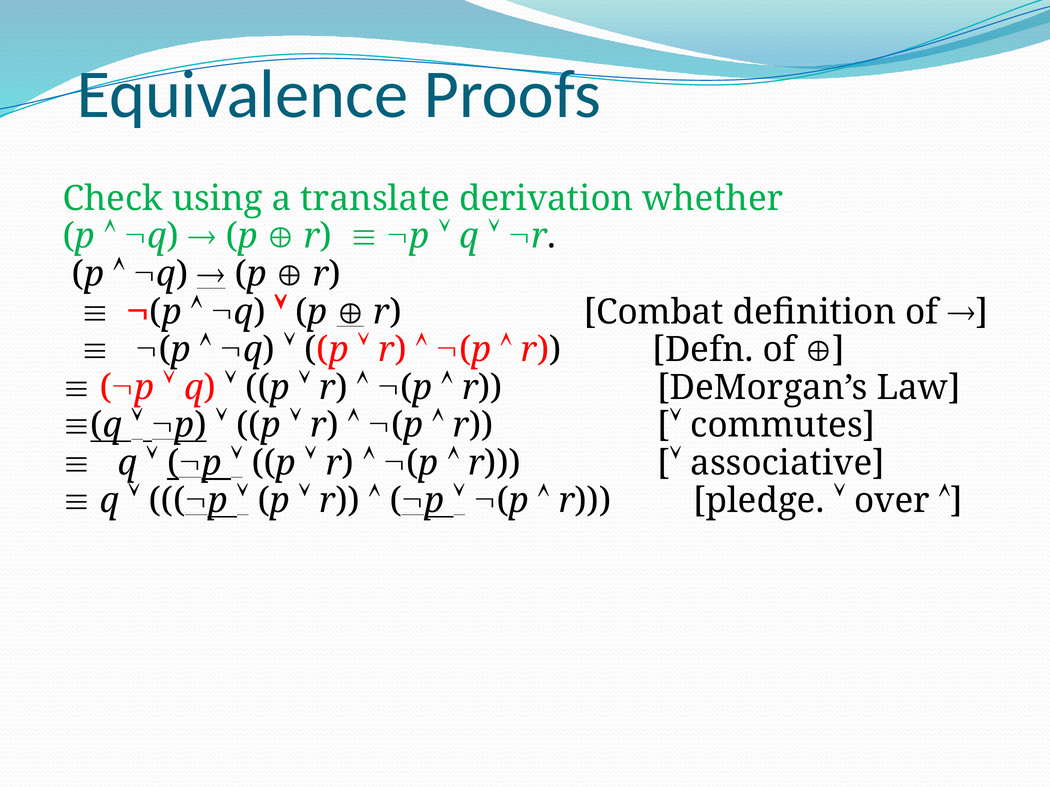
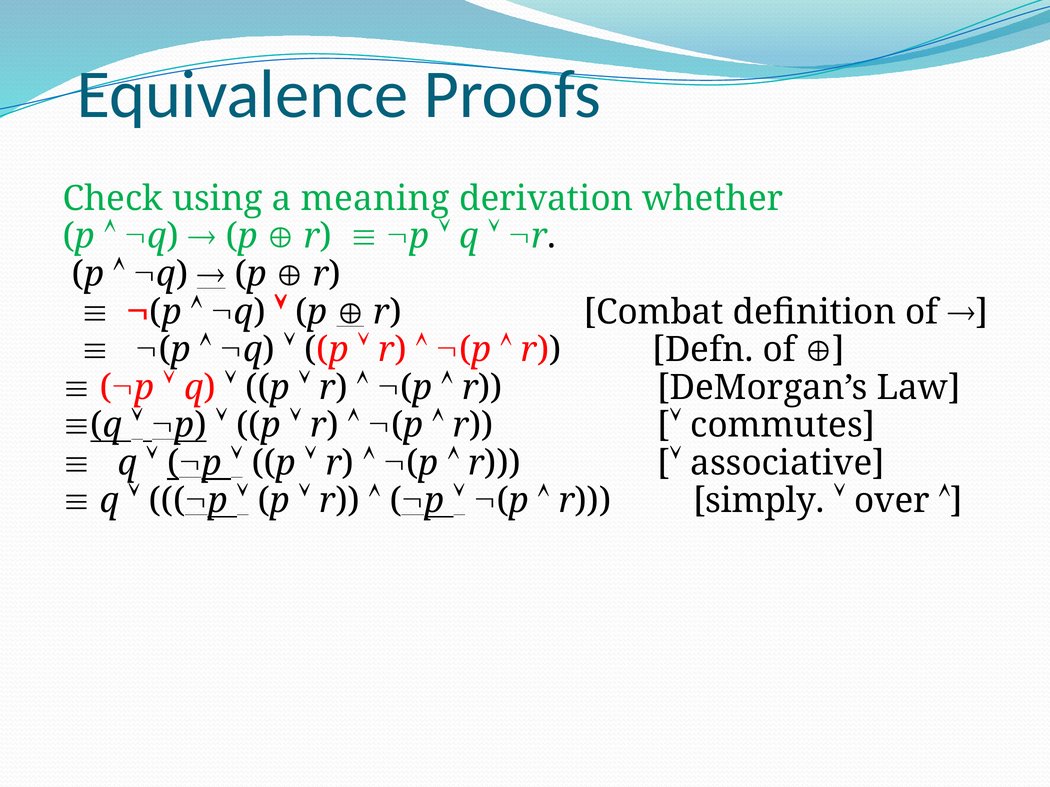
translate: translate -> meaning (375, 199)
pledge: pledge -> simply (759, 501)
